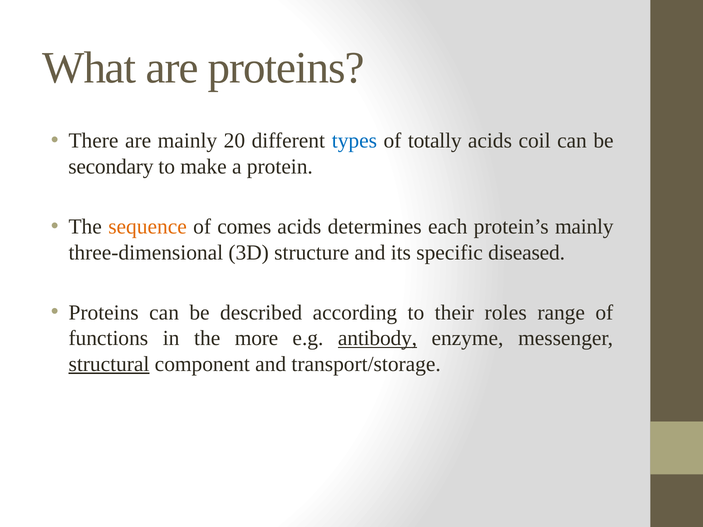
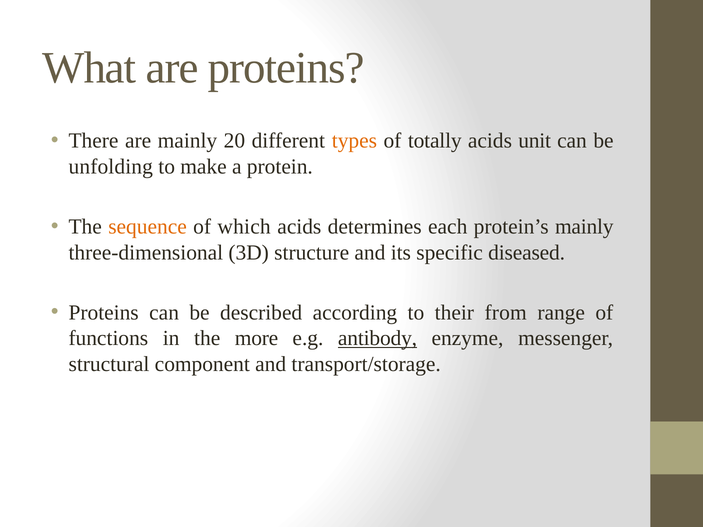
types colour: blue -> orange (354, 141)
coil: coil -> unit (535, 141)
secondary: secondary -> unfolding (111, 167)
comes: comes -> which (244, 227)
roles: roles -> from (506, 313)
structural underline: present -> none (109, 364)
